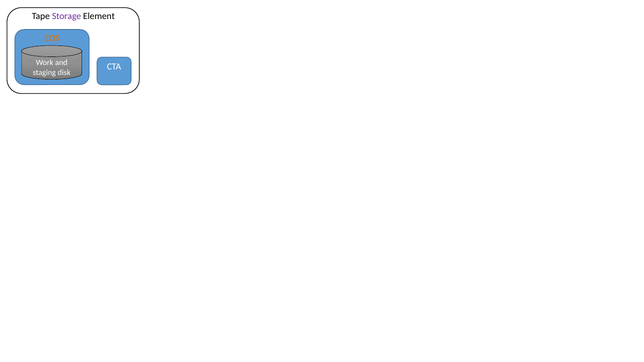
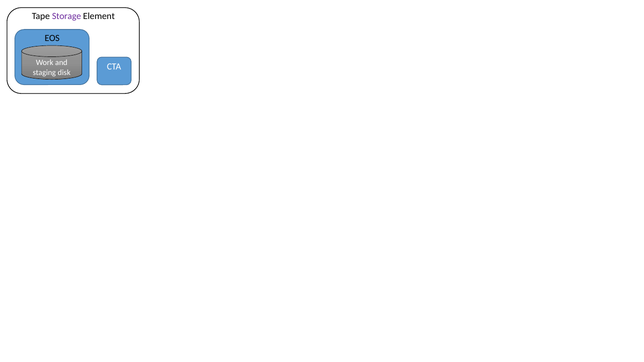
EOS colour: orange -> black (52, 38)
